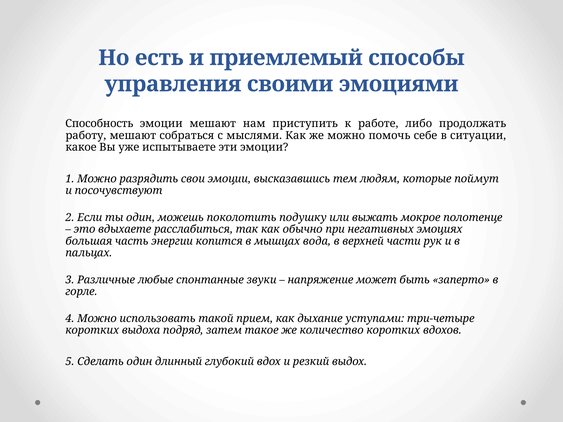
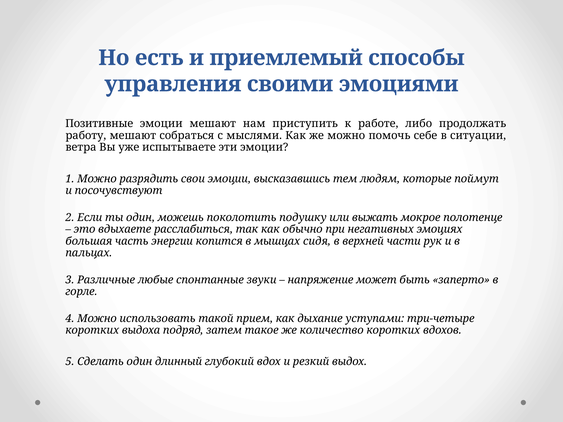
Способность: Способность -> Позитивные (99, 124)
какое: какое -> ветра (81, 147)
вода: вода -> сидя (317, 241)
